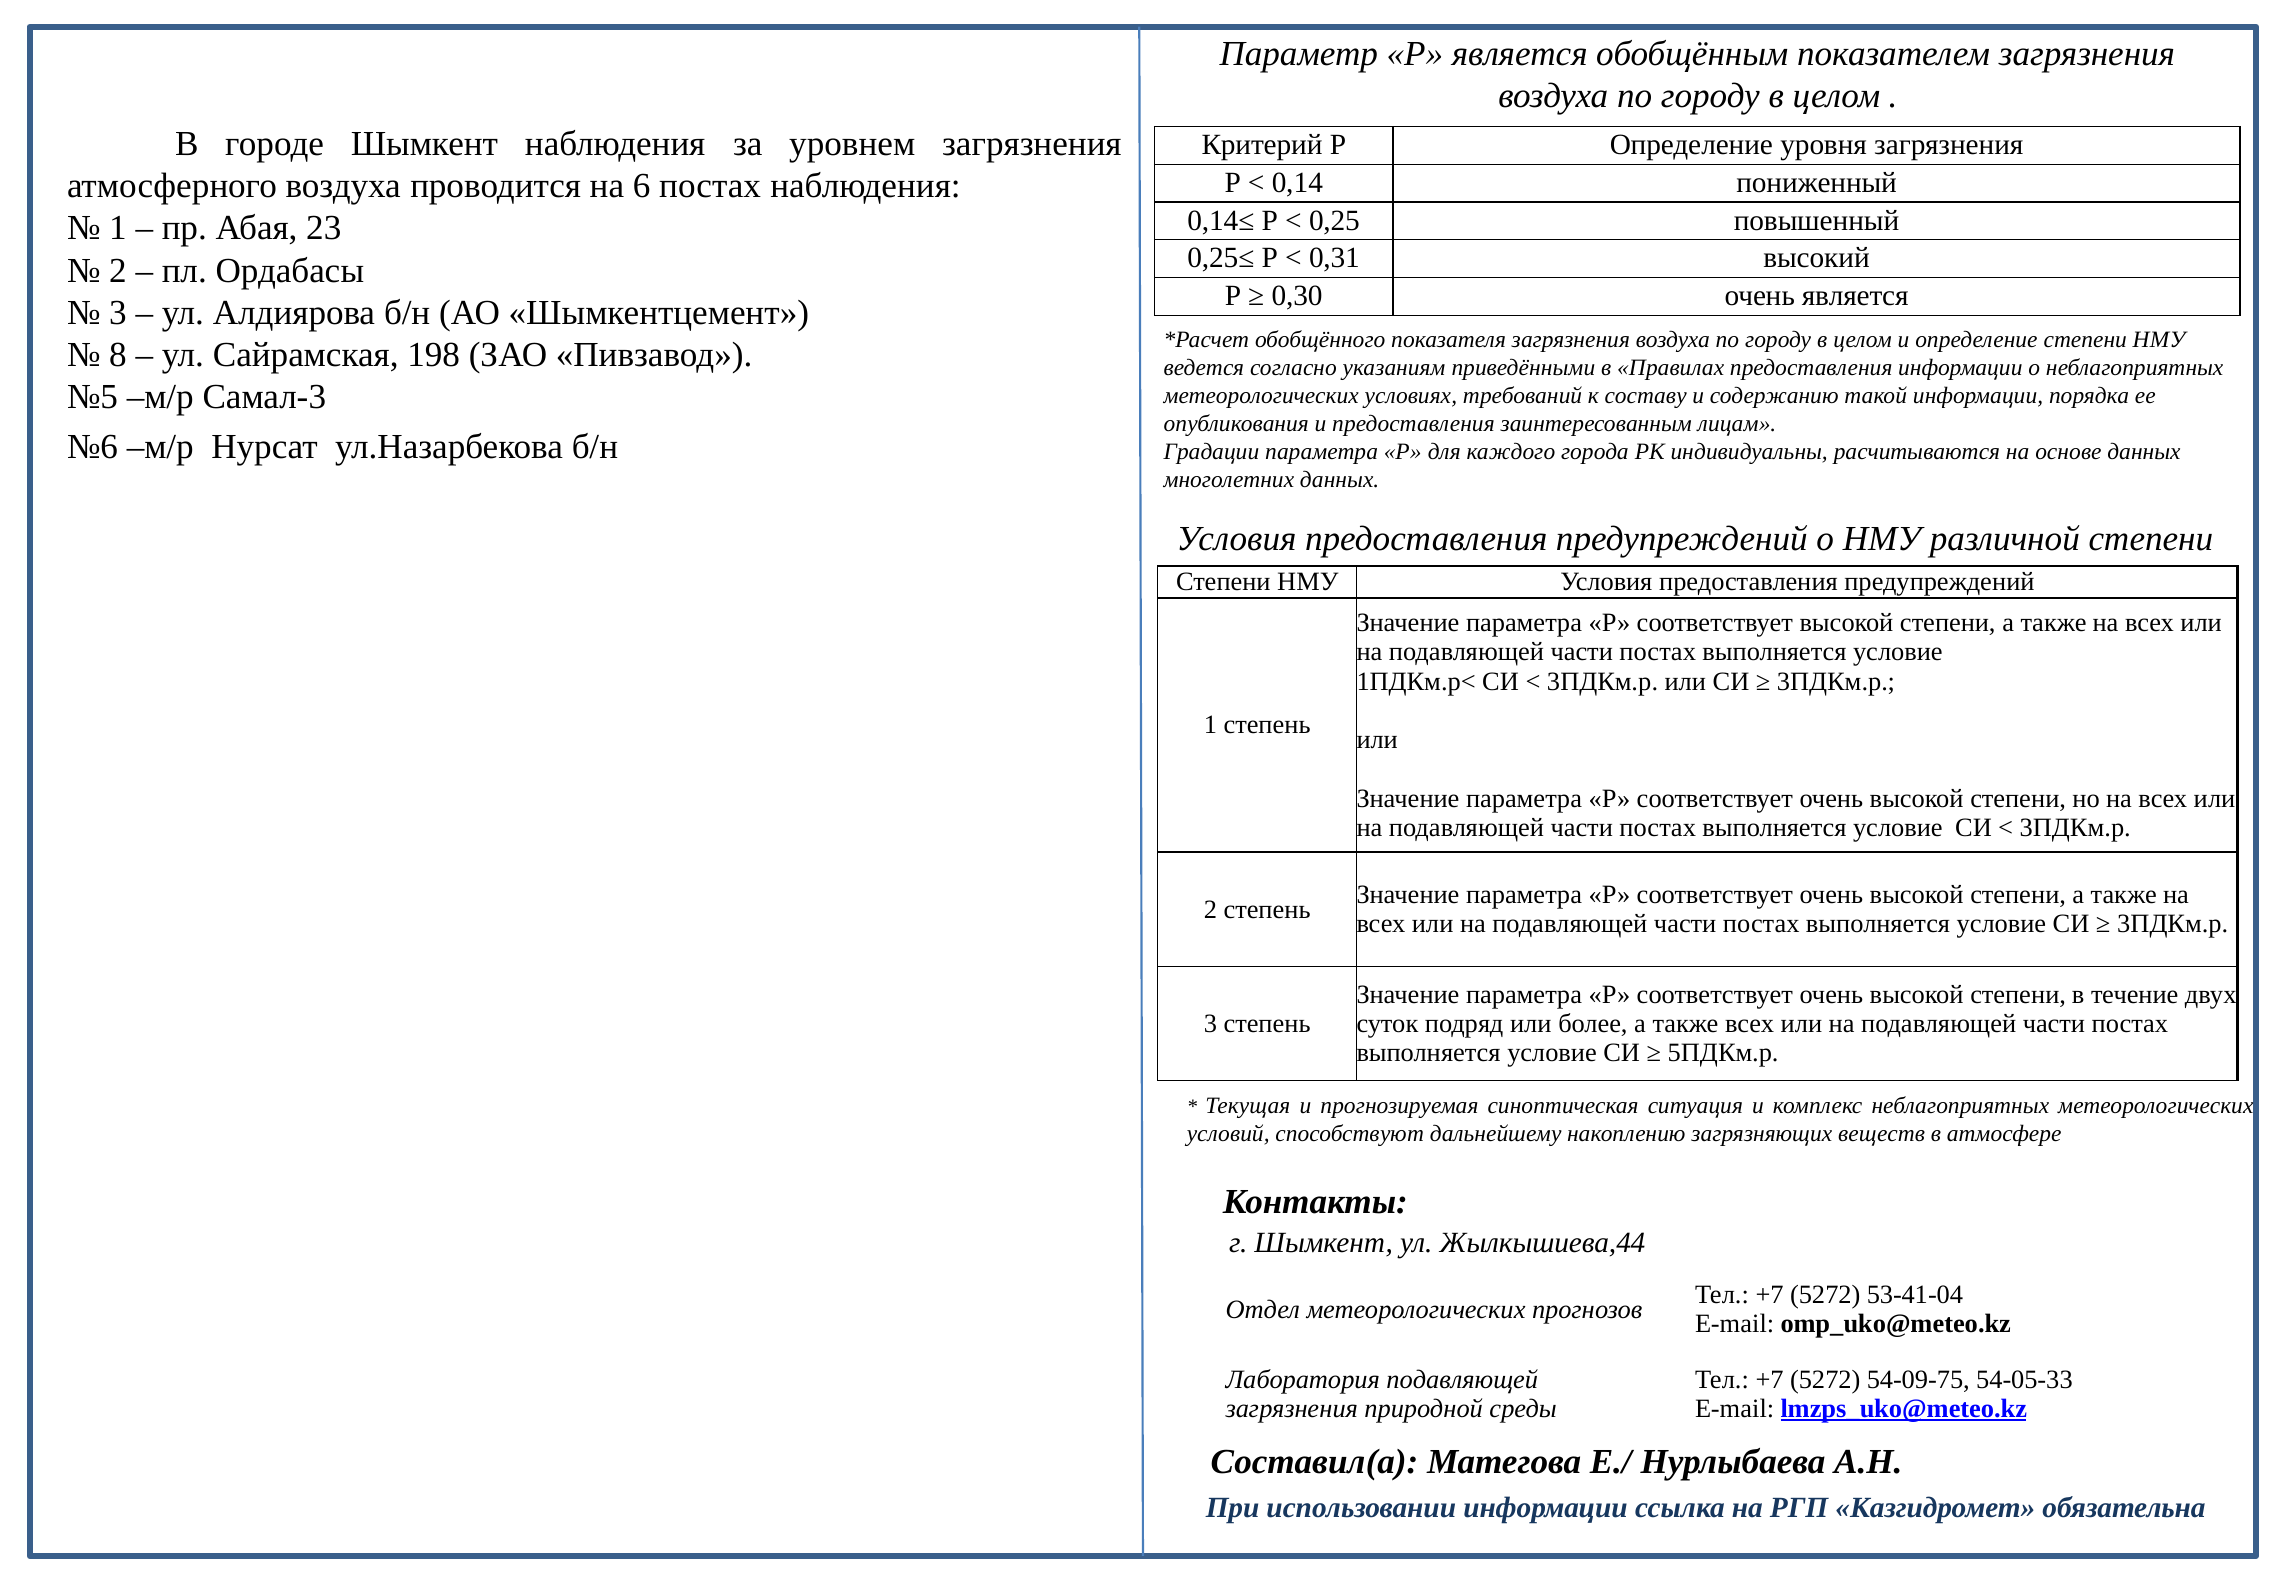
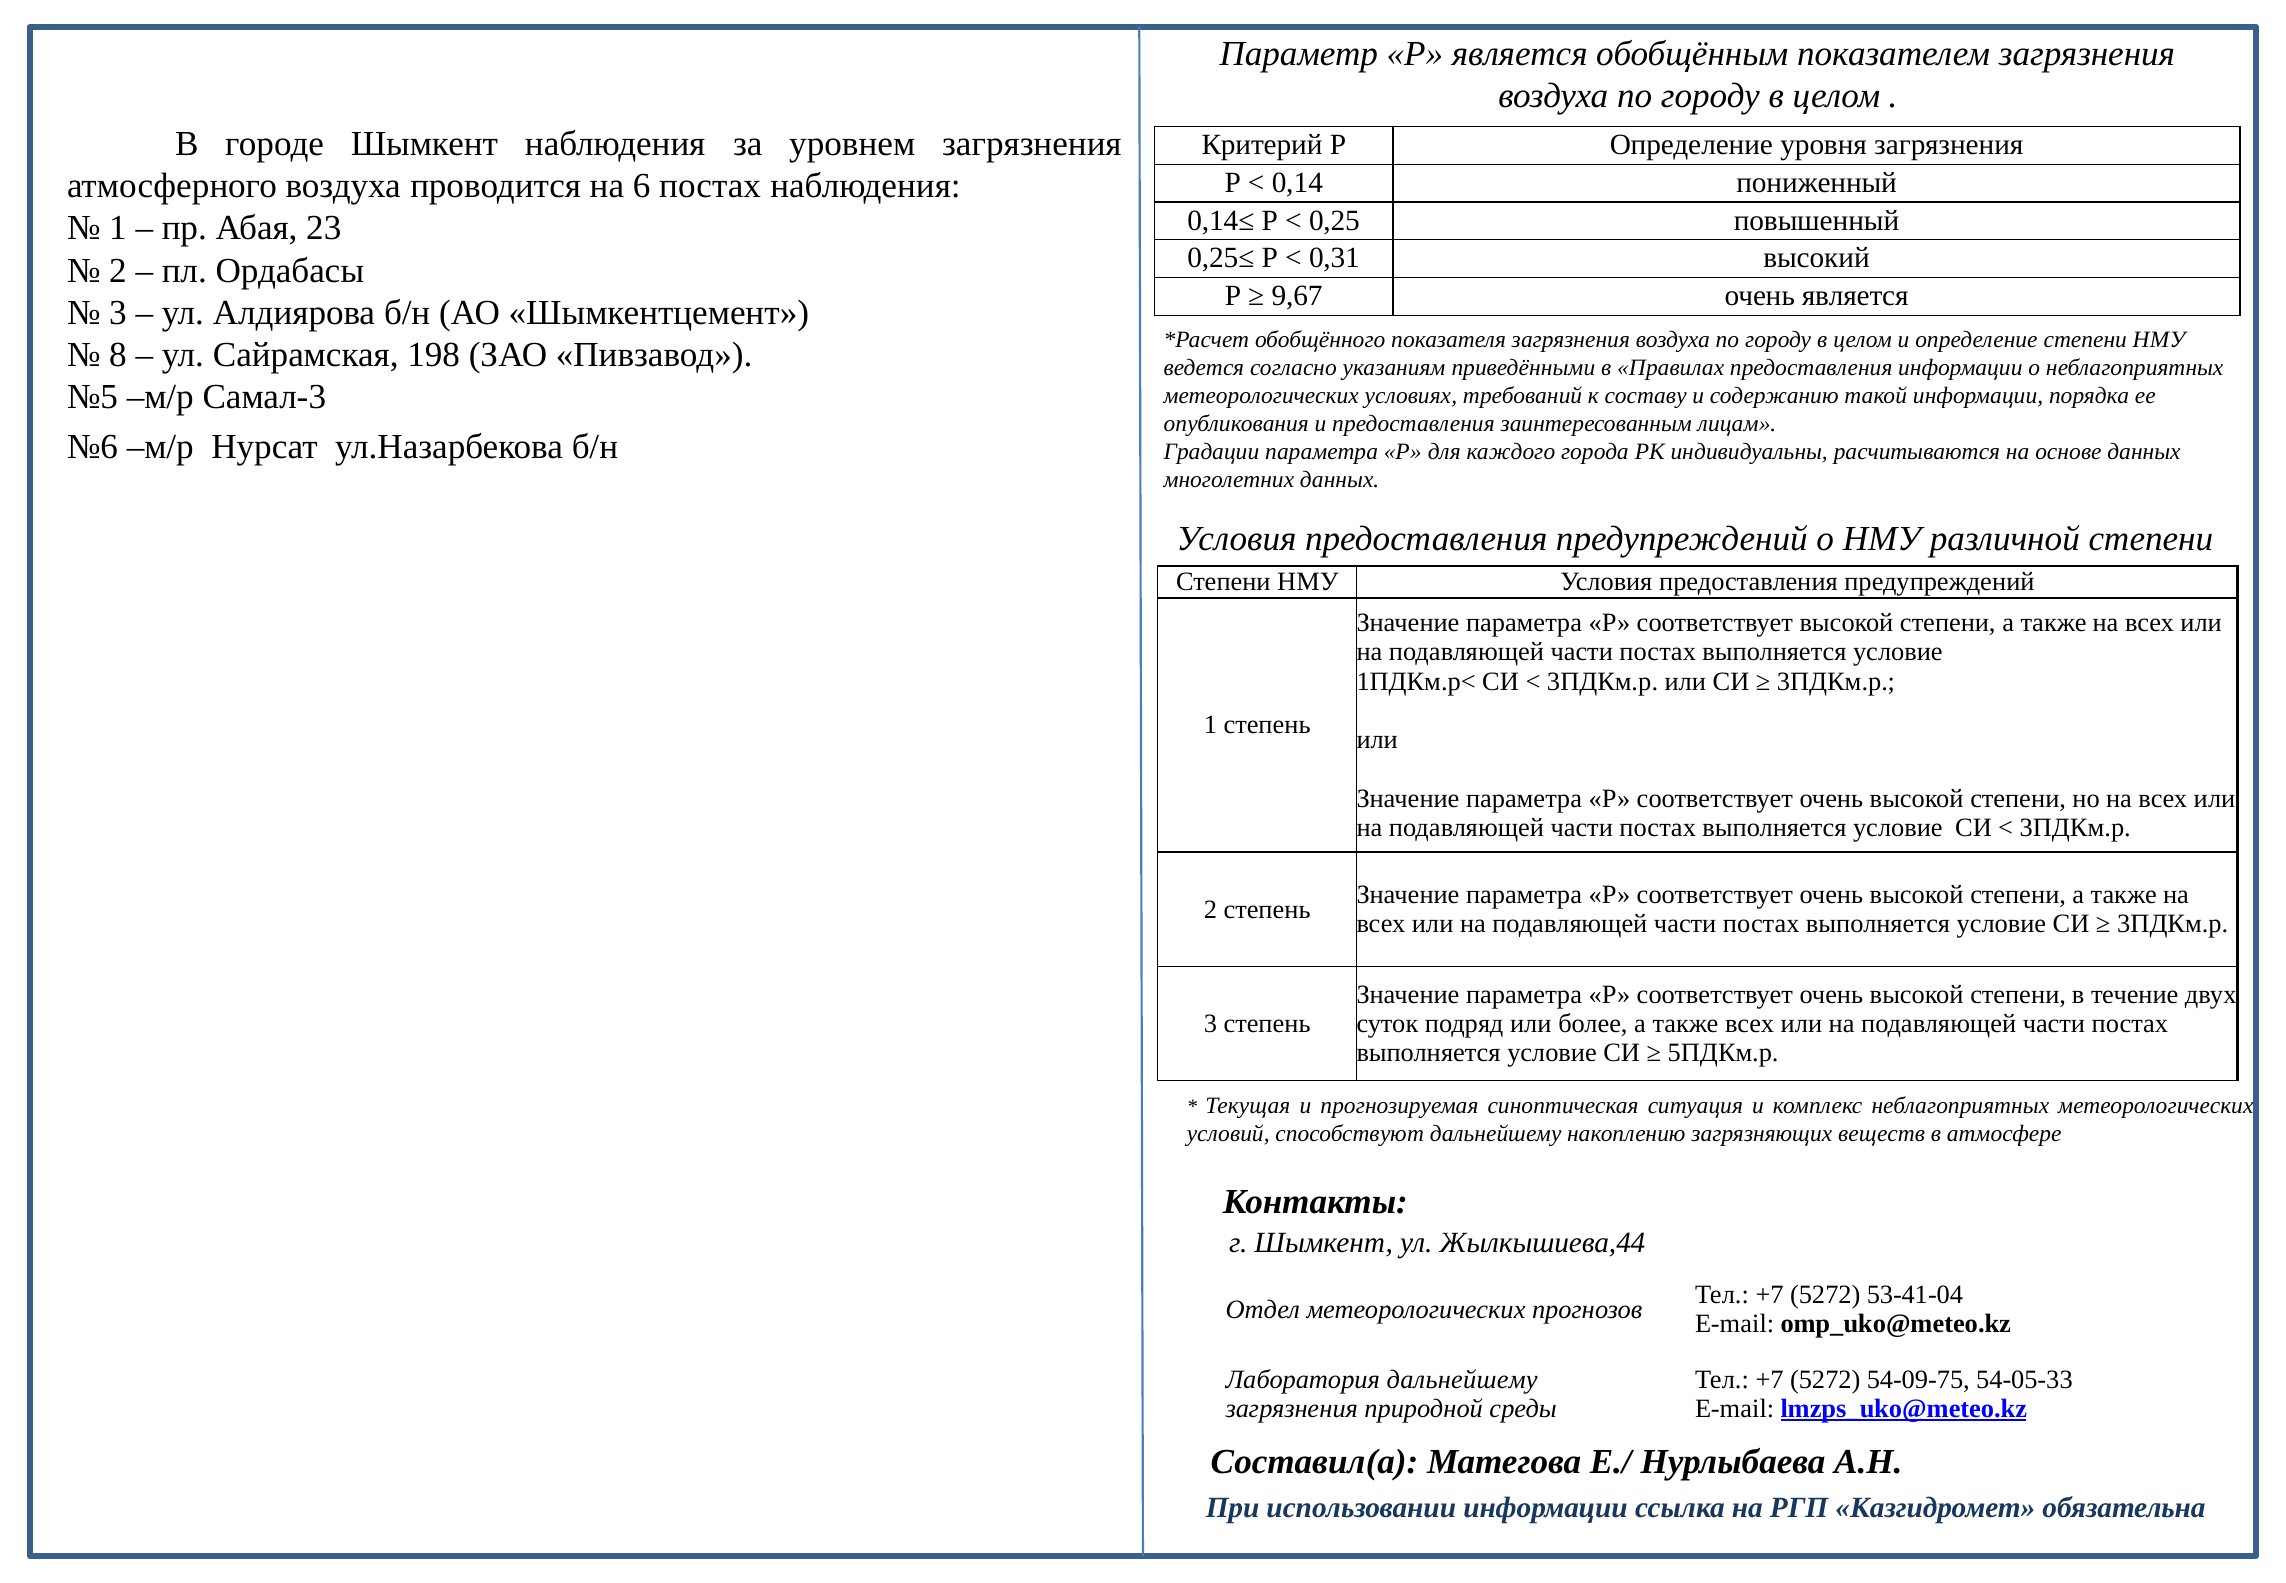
0,30: 0,30 -> 9,67 (1297, 296)
Лаборатория подавляющей: подавляющей -> дальнейшему (1462, 1379)
